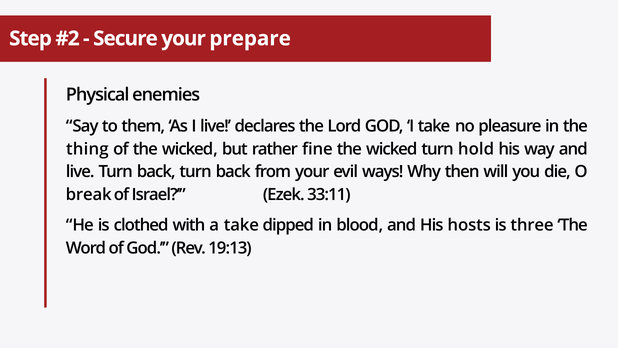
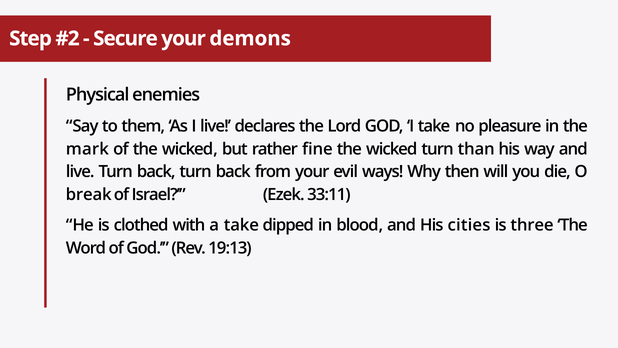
prepare: prepare -> demons (250, 39)
thing: thing -> mark (87, 149)
hold: hold -> than (476, 149)
hosts: hosts -> cities (469, 226)
